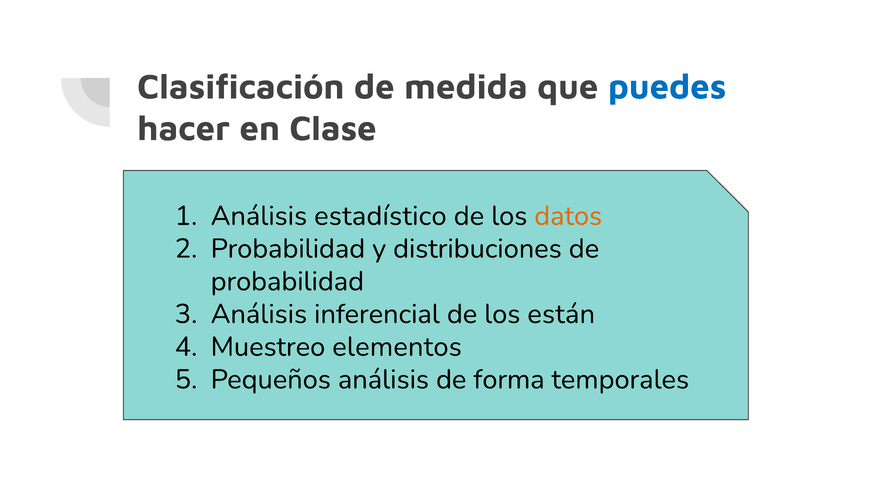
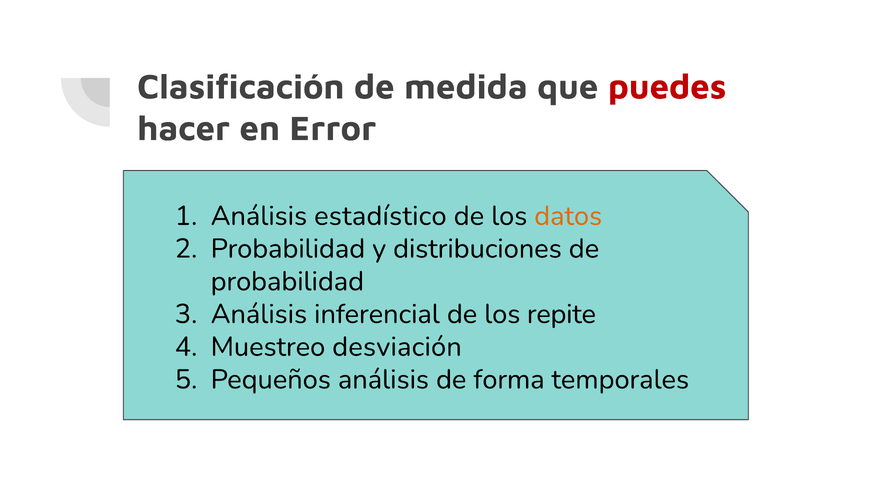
puedes colour: blue -> red (667, 87)
Clase: Clase -> Error (333, 129)
están: están -> repite (561, 314)
elementos: elementos -> desviación (397, 347)
